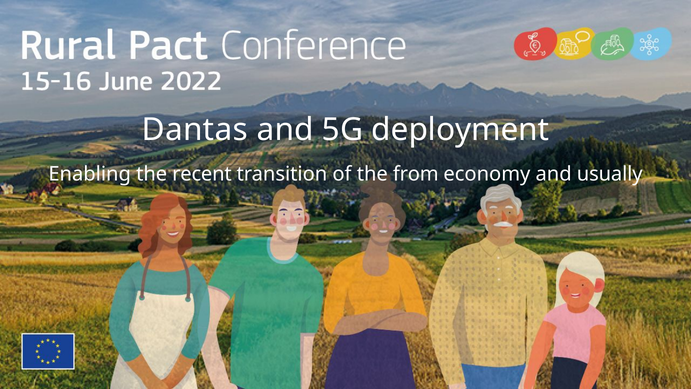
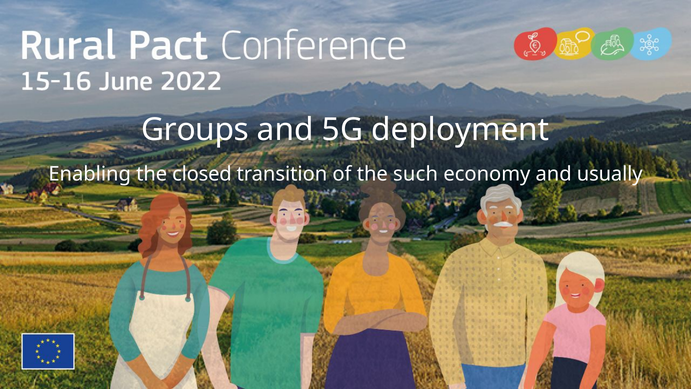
Dantas: Dantas -> Groups (195, 129)
recent: recent -> closed (202, 174)
from: from -> such (416, 174)
